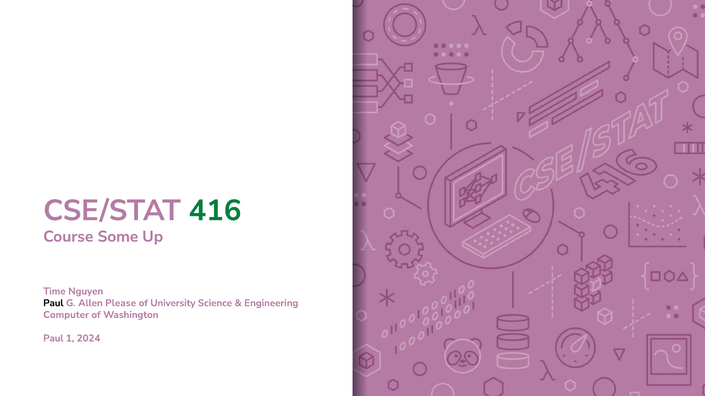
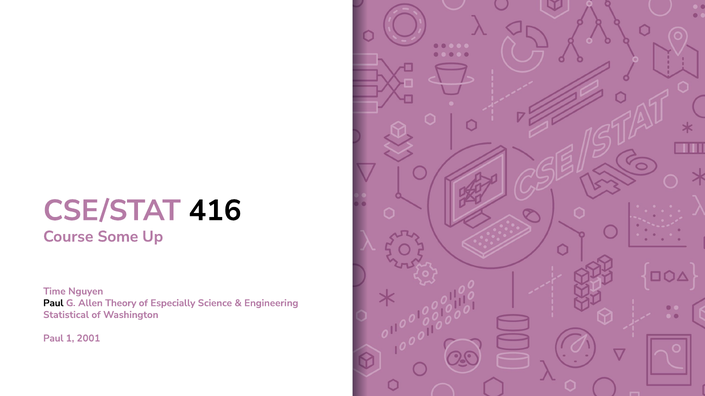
416 colour: green -> black (215, 211)
Please: Please -> Theory (121, 303)
University: University -> Especially (173, 303)
Computer: Computer -> Statistical (66, 315)
2024: 2024 -> 2001 (88, 339)
